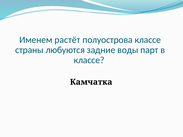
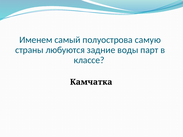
растёт: растёт -> самый (67, 40)
полуострова классе: классе -> самую (148, 40)
